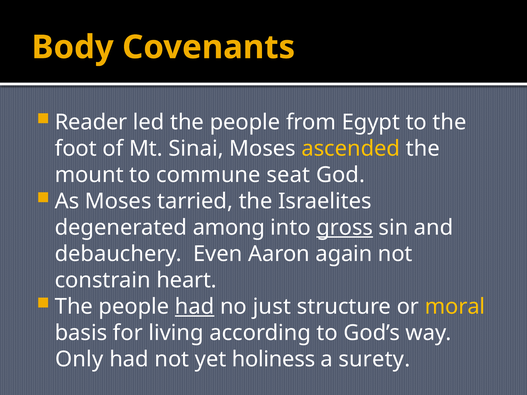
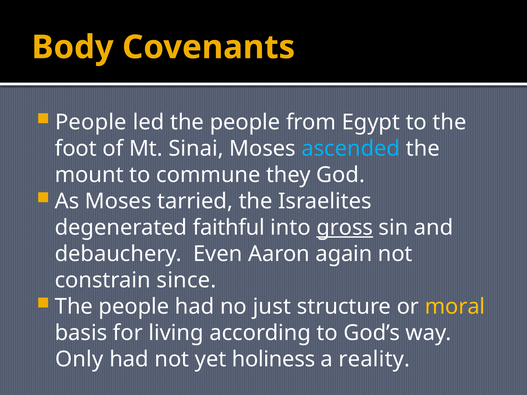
Reader: Reader -> People (91, 122)
ascended colour: yellow -> light blue (351, 149)
seat: seat -> they (289, 175)
among: among -> faithful (229, 228)
heart: heart -> since (186, 280)
had underline: present -> none (195, 307)
surety: surety -> reality (374, 359)
